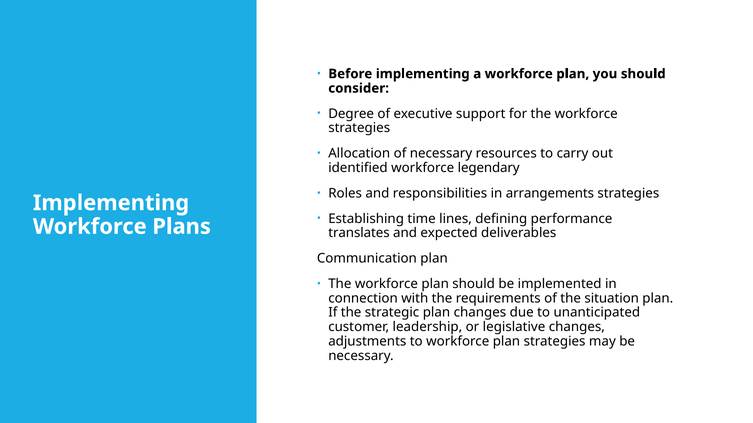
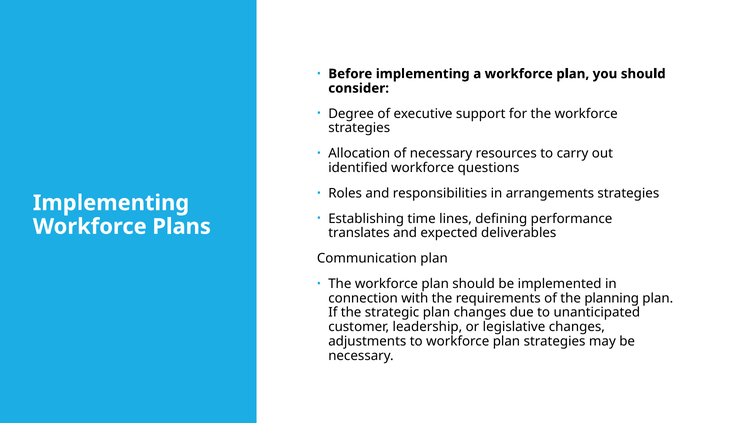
legendary: legendary -> questions (489, 168)
situation: situation -> planning (612, 299)
